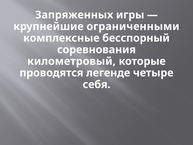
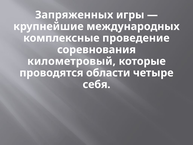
ограниченными: ограниченными -> международных (133, 26)
бесспорный: бесспорный -> проведение (136, 38)
легенде: легенде -> области (108, 73)
